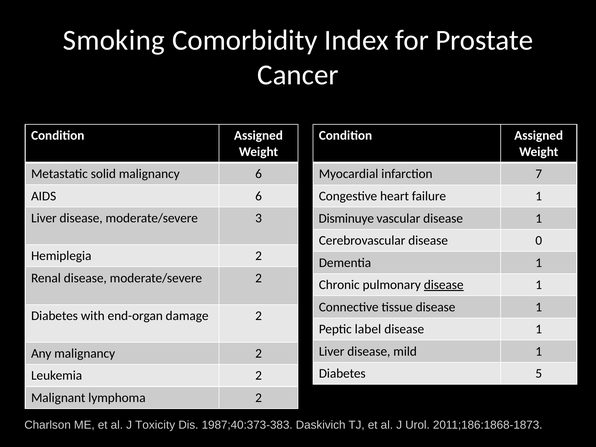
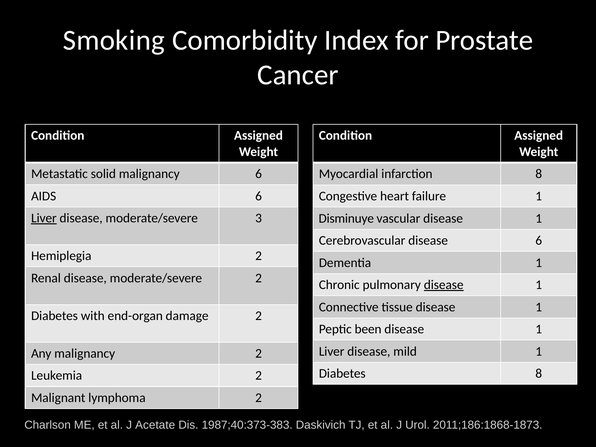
infarction 7: 7 -> 8 (539, 174)
Liver underline: none -> present (44, 218)
disease 0: 0 -> 6 (539, 240)
label: label -> been (368, 329)
Diabetes 5: 5 -> 8 (539, 374)
Toxicity: Toxicity -> Acetate (155, 425)
